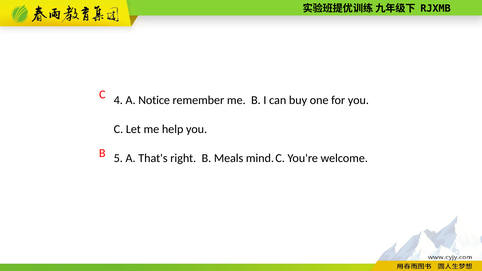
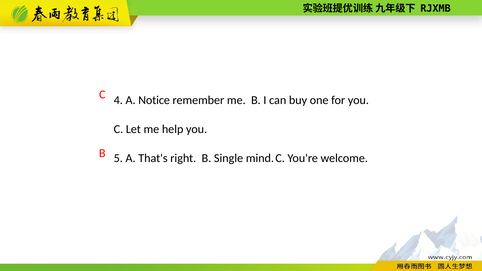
Meals: Meals -> Single (229, 158)
